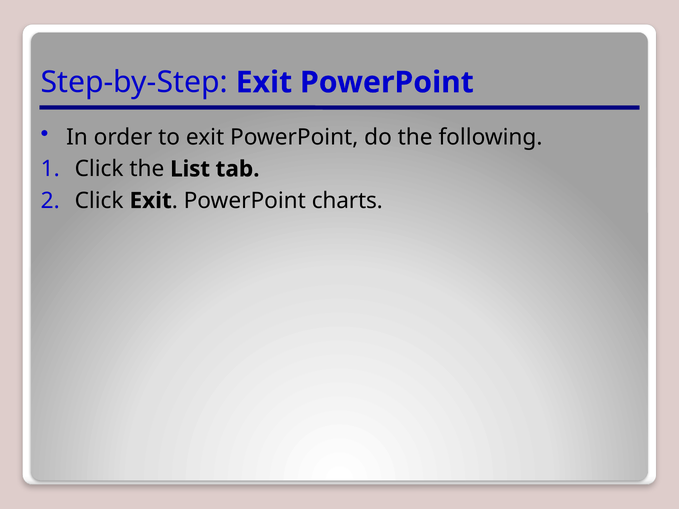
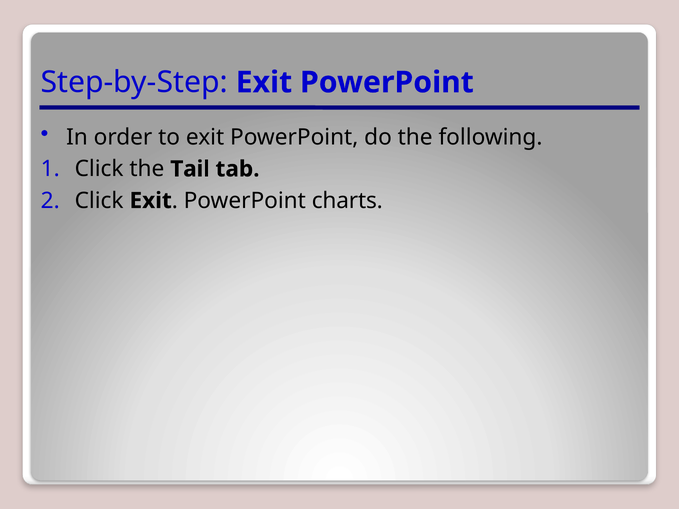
List: List -> Tail (190, 169)
